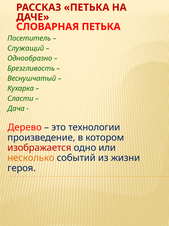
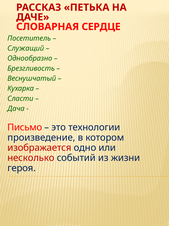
СЛОВАРНАЯ ПЕТЬКА: ПЕТЬКА -> СЕРДЦЕ (101, 27)
Дерево: Дерево -> Письмо (25, 127)
несколько colour: orange -> red (31, 157)
